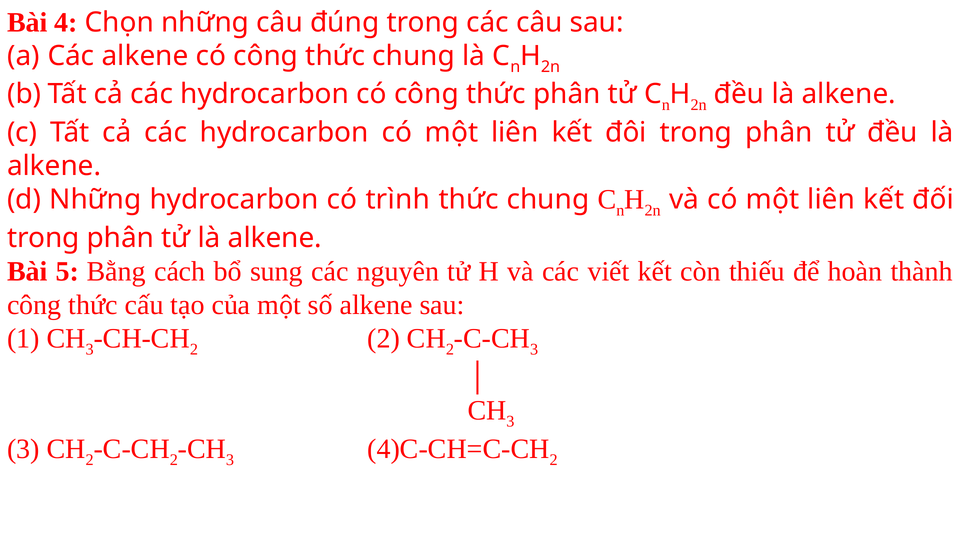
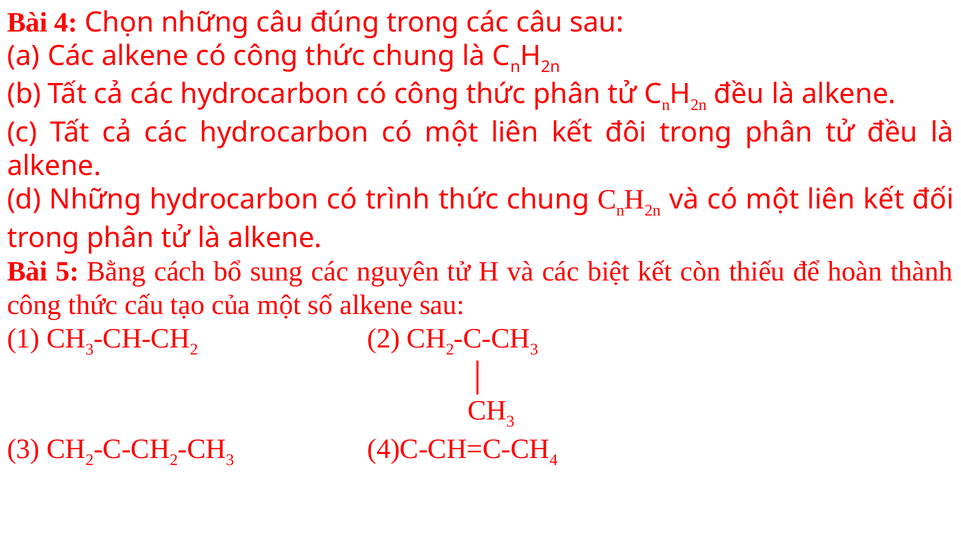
viết: viết -> biệt (609, 272)
2: 2 -> 4 (554, 460)
